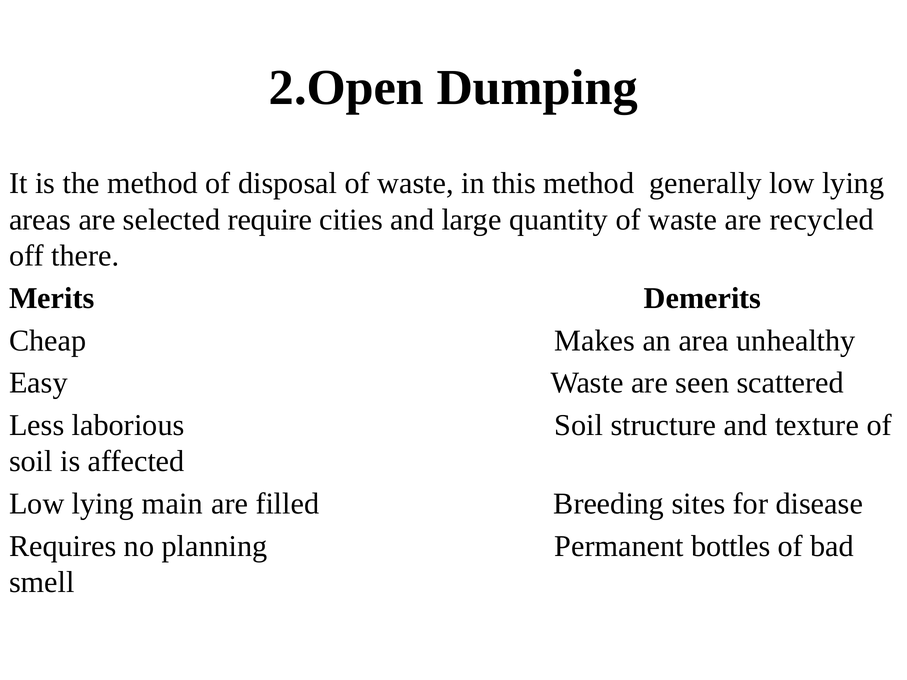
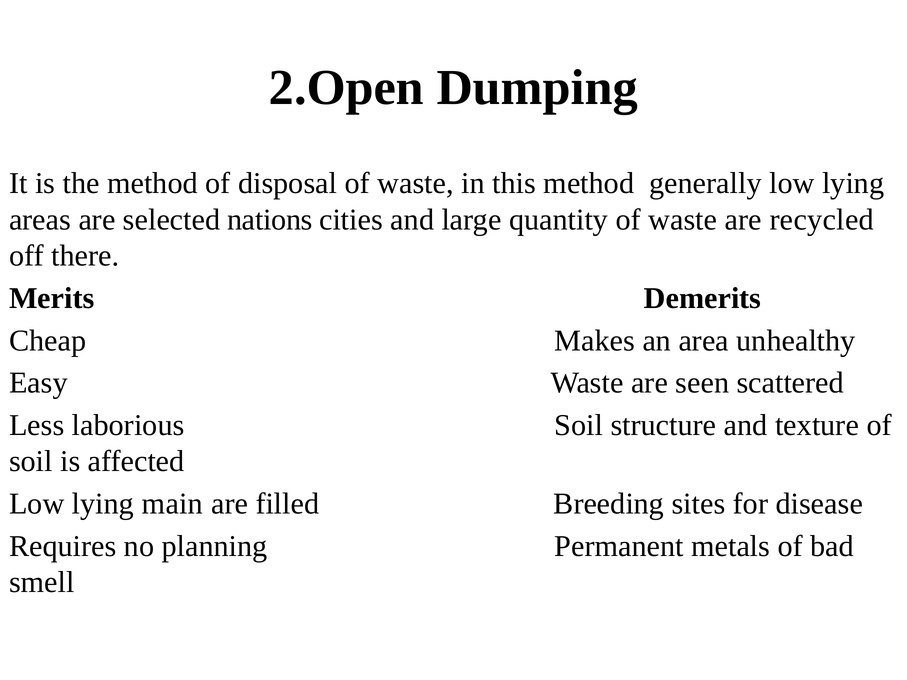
require: require -> nations (270, 220)
bottles: bottles -> metals (731, 546)
